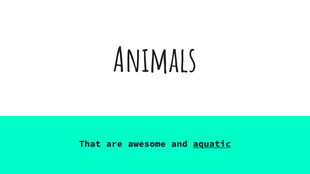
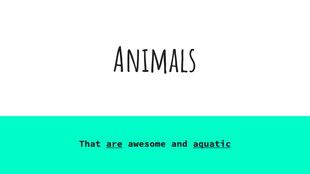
are underline: none -> present (114, 144)
